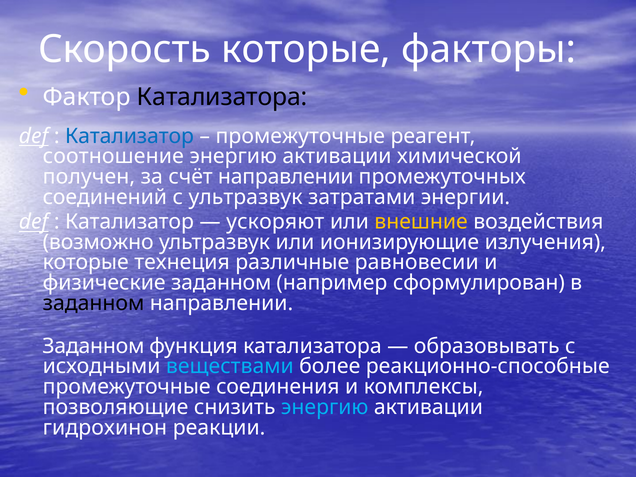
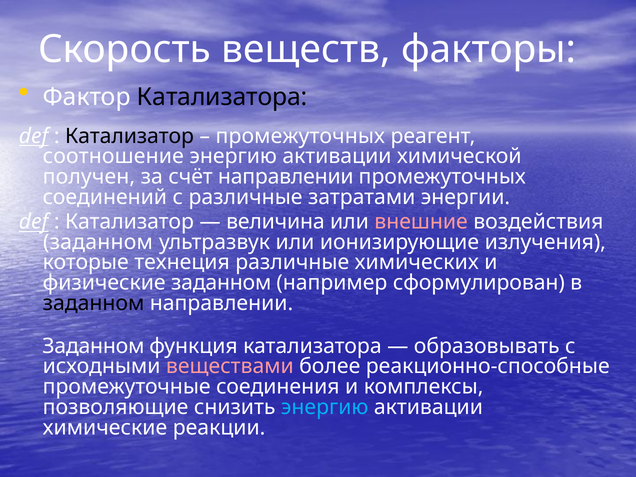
Скорость которые: которые -> веществ (306, 49)
Катализатор colour: blue -> black (130, 136)
промежуточные: промежуточные -> промежуточных (300, 136)
с ультразвук: ультразвук -> различные (246, 197)
ускоряют: ускоряют -> величина (275, 222)
внешние colour: yellow -> pink (421, 222)
возможно: возможно -> заданном (98, 242)
равновесии: равновесии -> химических (417, 262)
веществами colour: light blue -> pink (230, 366)
гидрохинон: гидрохинон -> химические (105, 428)
